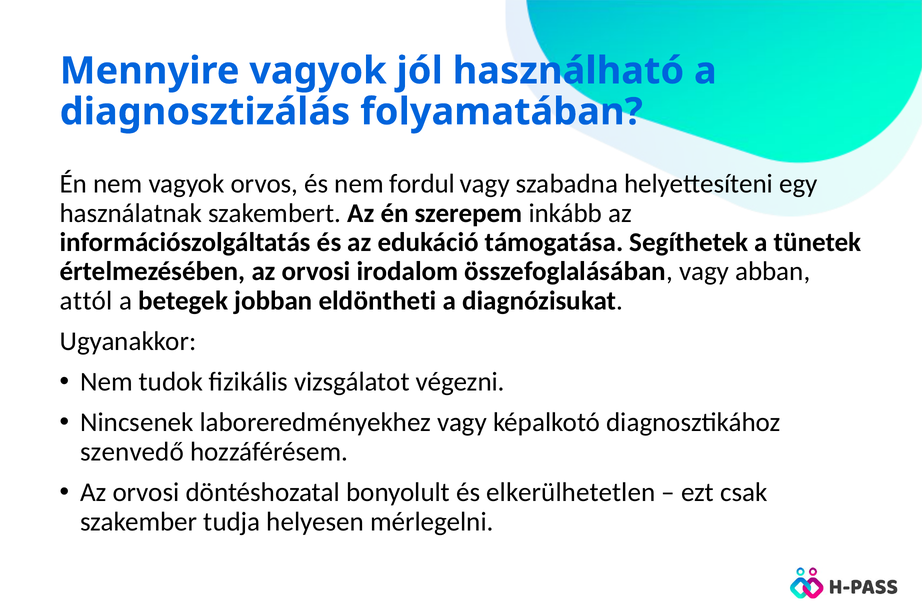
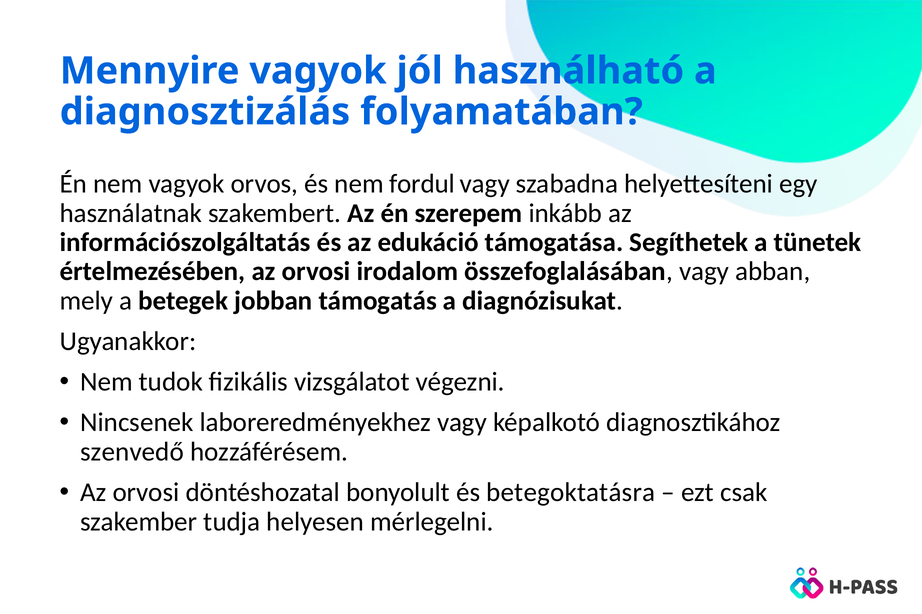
attól: attól -> mely (86, 301)
eldöntheti: eldöntheti -> támogatás (378, 301)
elkerülhetetlen: elkerülhetetlen -> betegoktatásra (571, 493)
